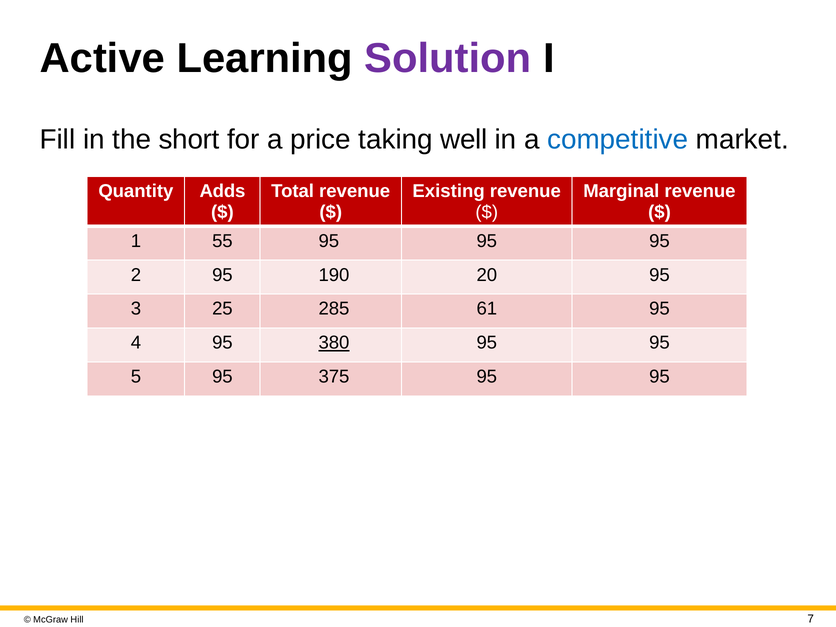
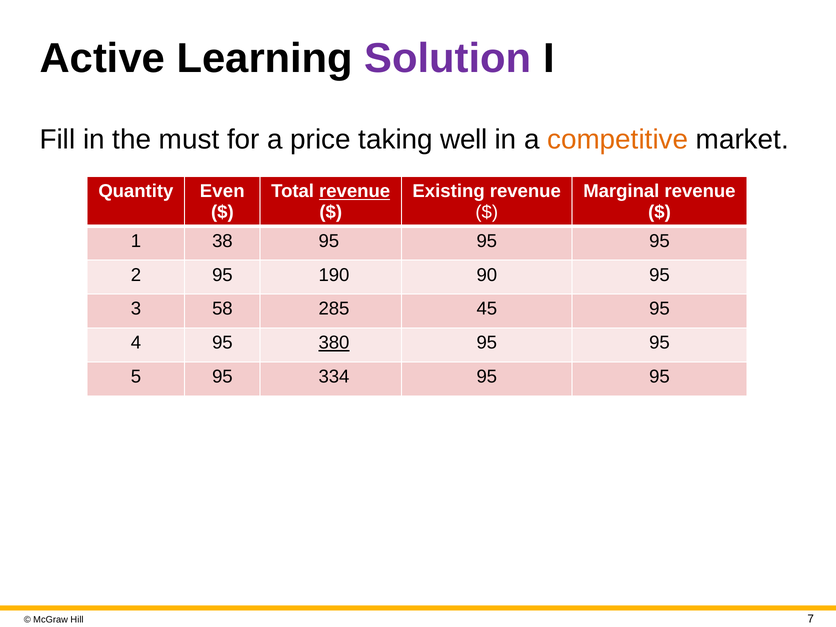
short: short -> must (189, 140)
competitive colour: blue -> orange (618, 140)
Adds: Adds -> Even (222, 191)
revenue underline: none -> present (355, 191)
55: 55 -> 38 (222, 241)
20: 20 -> 90 (487, 275)
25: 25 -> 58 (222, 309)
61: 61 -> 45 (487, 309)
375: 375 -> 334 (334, 377)
